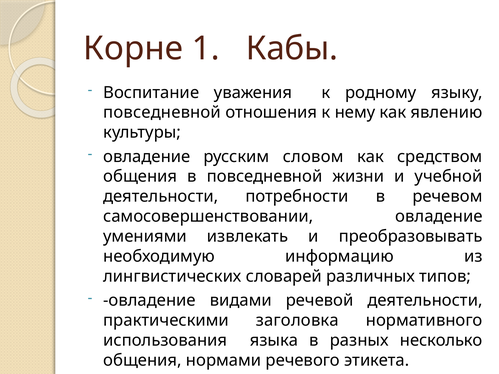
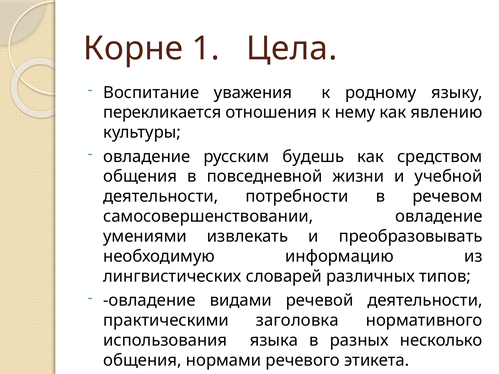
Кабы: Кабы -> Цела (292, 48)
повседневной: повседневной -> перекликается (162, 113)
словом: словом -> будешь (313, 157)
